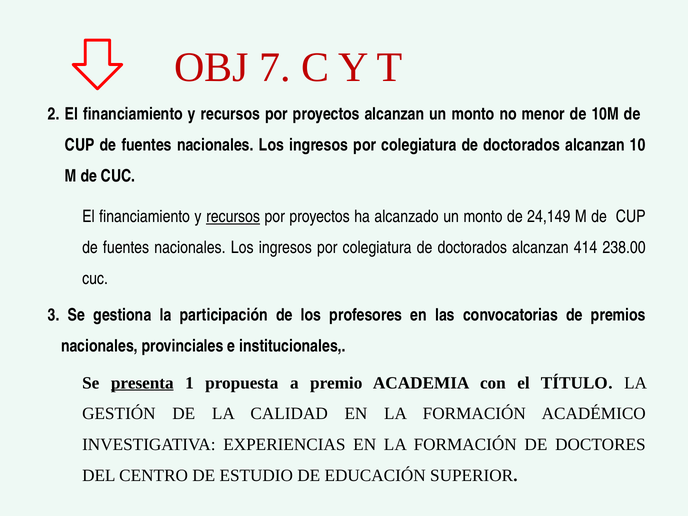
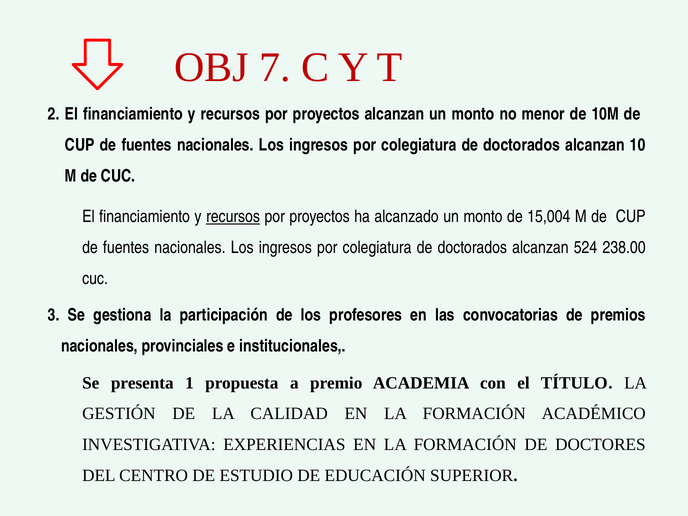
24,149: 24,149 -> 15,004 (549, 217)
414: 414 -> 524 (586, 248)
presenta underline: present -> none (142, 383)
